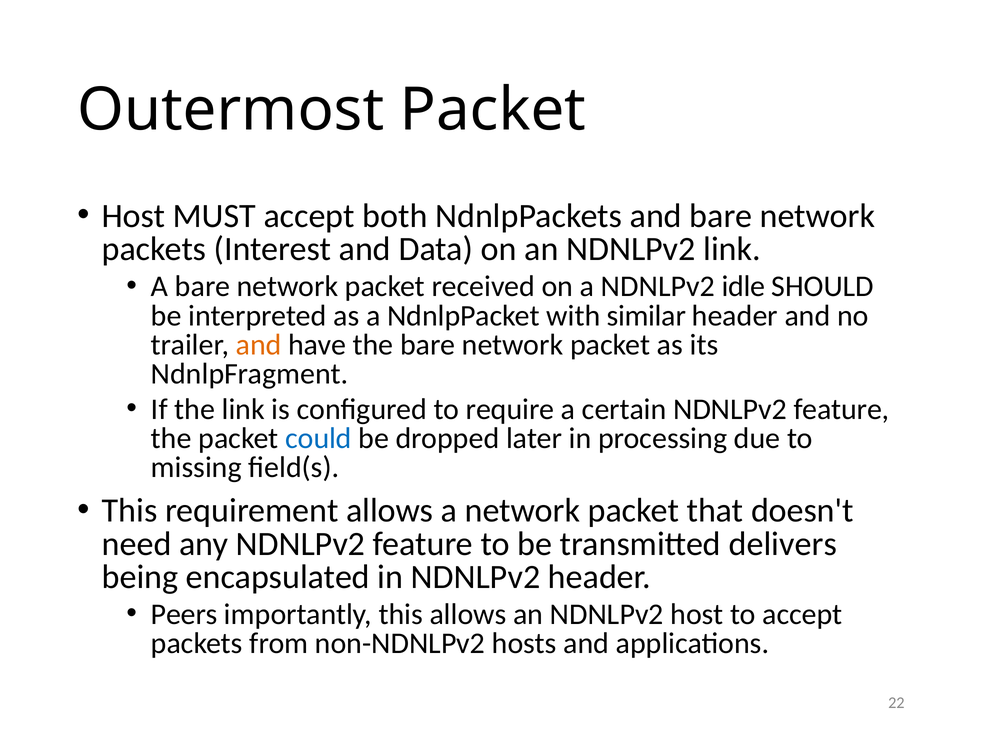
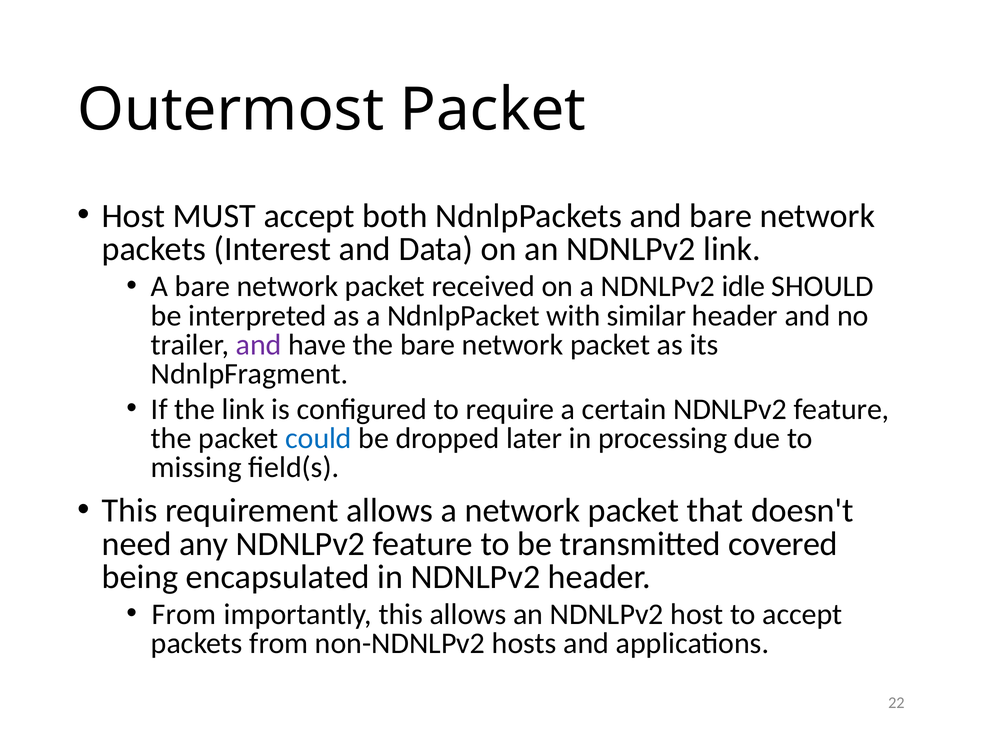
and colour: orange -> purple (259, 345)
delivers: delivers -> covered (783, 544)
Peers: Peers -> From (184, 615)
